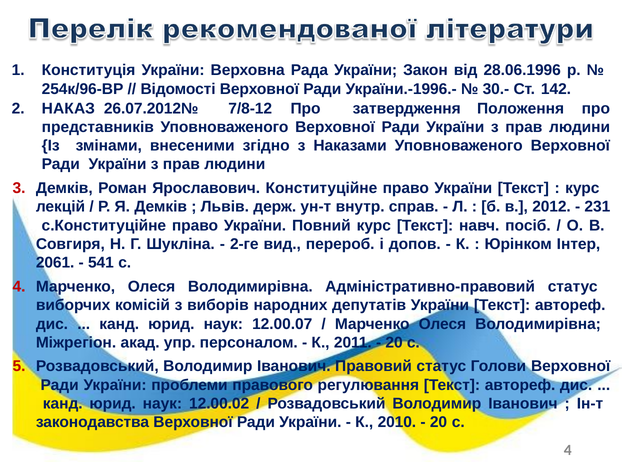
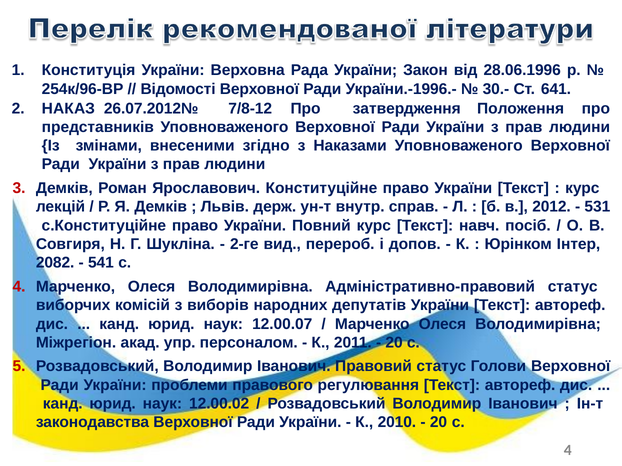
142: 142 -> 641 (556, 89)
231: 231 -> 531 (597, 207)
2061: 2061 -> 2082 (55, 263)
